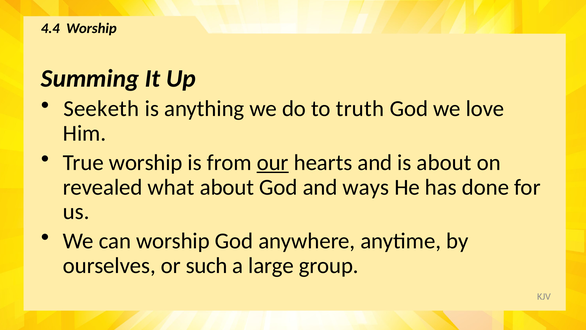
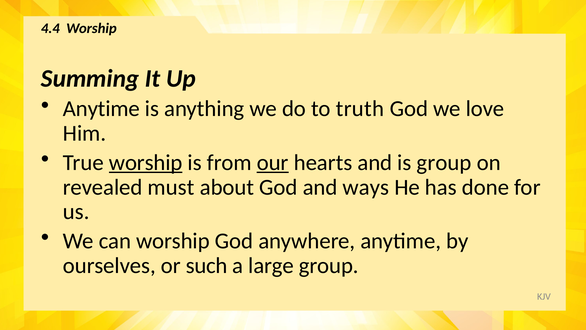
Seeketh: Seeketh -> Anytime (101, 109)
worship underline: none -> present (146, 163)
is about: about -> group (444, 163)
what: what -> must (171, 188)
